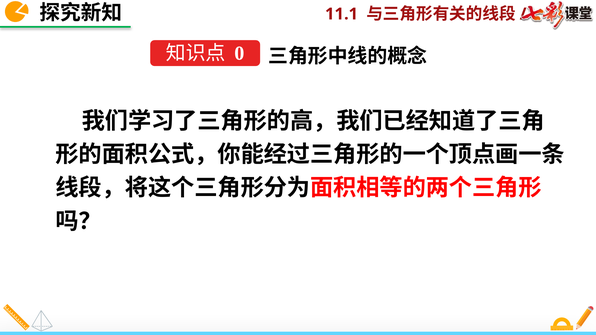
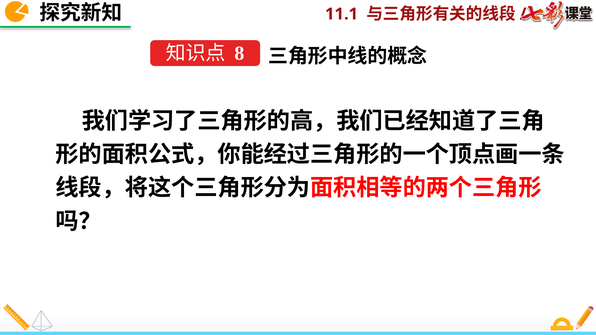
0: 0 -> 8 (240, 53)
